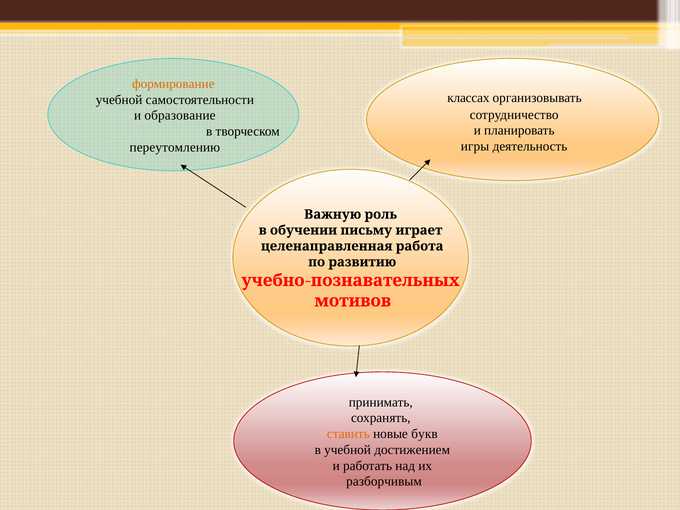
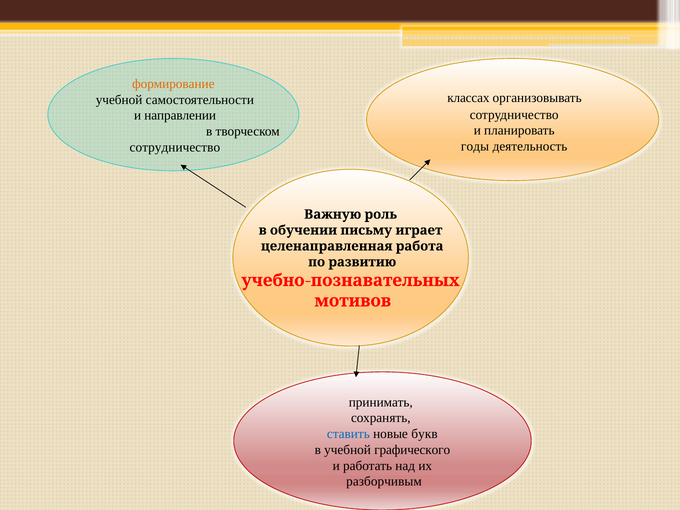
образование: образование -> направлении (180, 116)
игры: игры -> годы (475, 146)
переутомлению: переутомлению -> сотрудничество (175, 147)
ставить colour: orange -> blue (348, 434)
достижением: достижением -> графического (412, 450)
